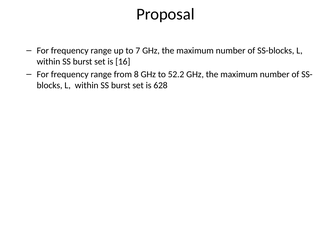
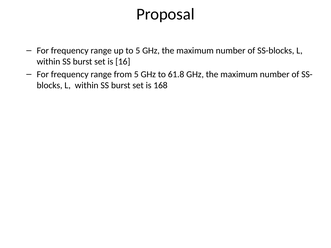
to 7: 7 -> 5 (138, 51)
from 8: 8 -> 5 (136, 74)
52.2: 52.2 -> 61.8 (176, 74)
628: 628 -> 168 (161, 86)
